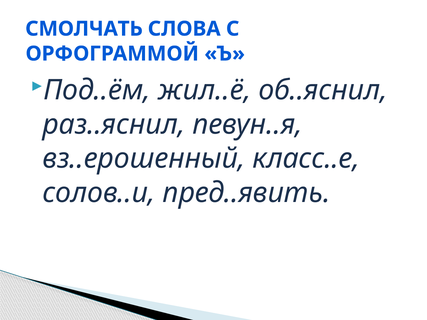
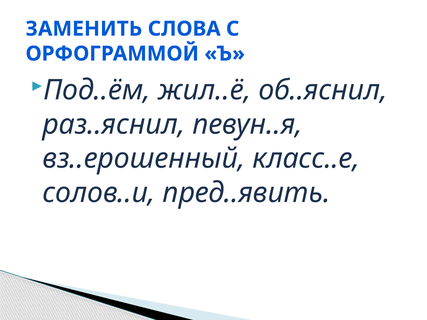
СМОЛЧАТЬ: СМОЛЧАТЬ -> ЗАМЕНИТЬ (84, 29)
